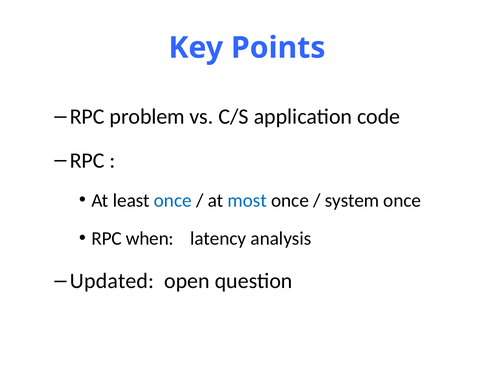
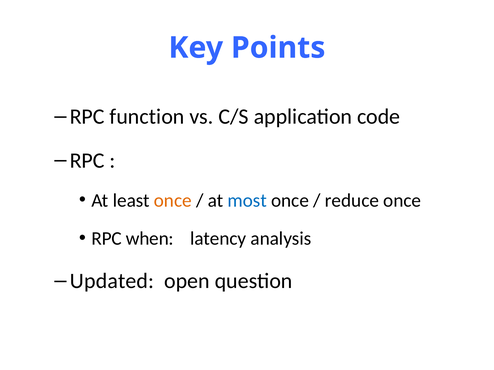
problem: problem -> function (147, 117)
once colour: blue -> orange (173, 201)
system: system -> reduce (352, 201)
